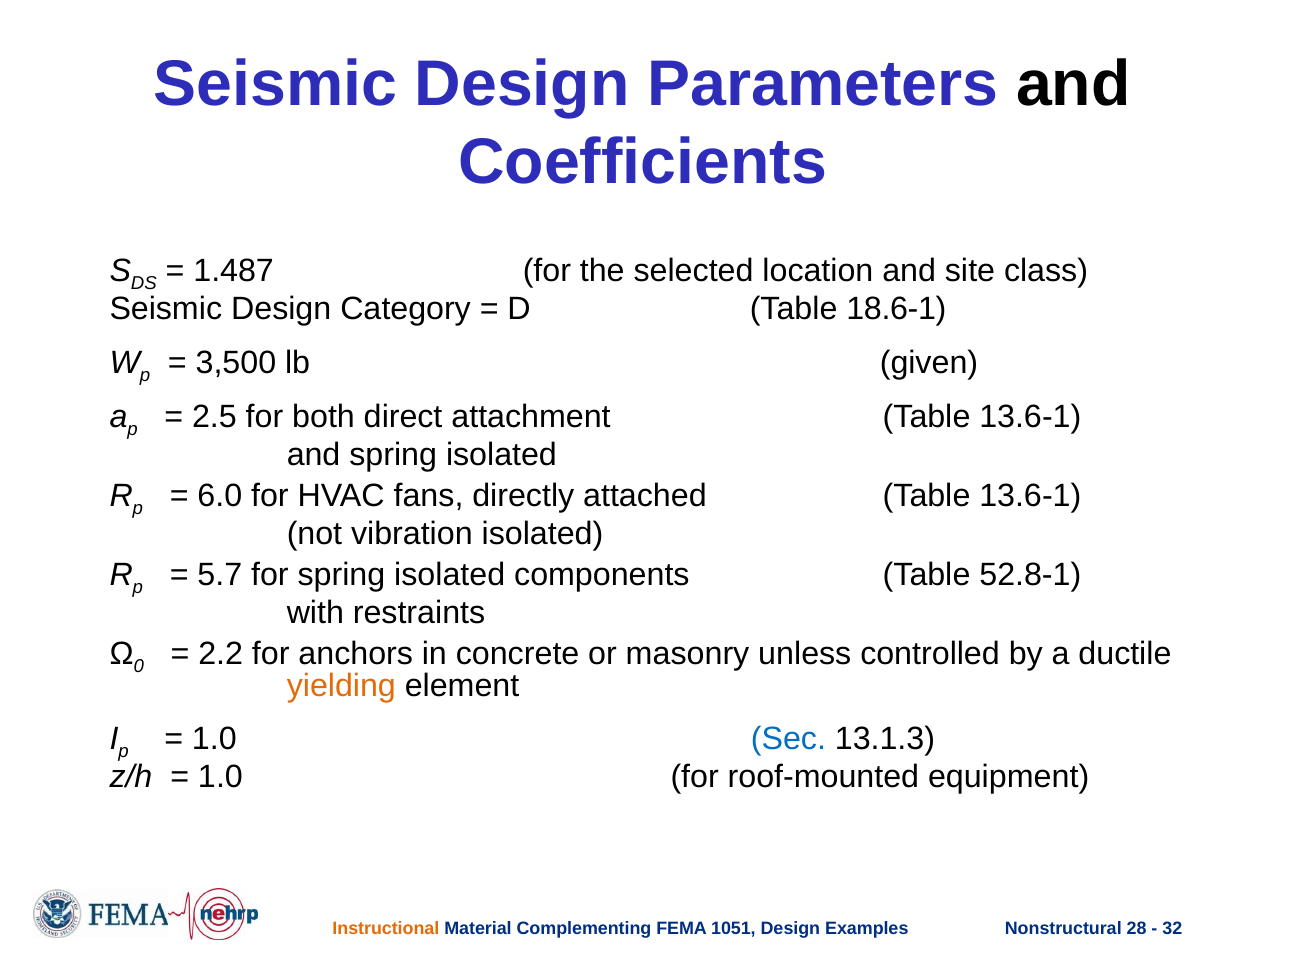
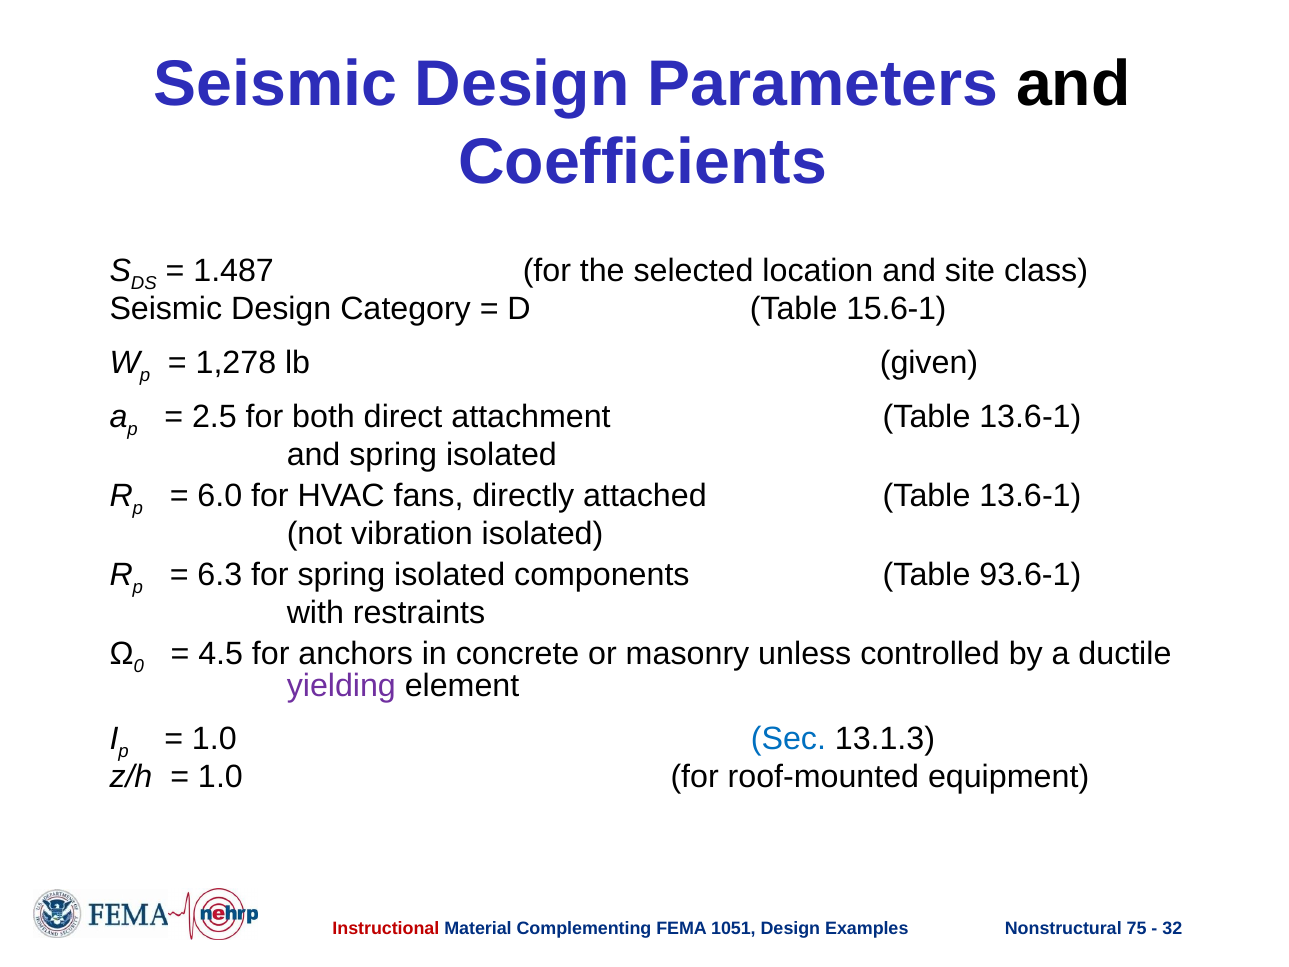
18.6-1: 18.6-1 -> 15.6-1 (896, 309)
3,500: 3,500 -> 1,278 (236, 362)
5.7: 5.7 -> 6.3 (220, 574)
52.8-1: 52.8-1 -> 93.6-1 (1030, 574)
2.2: 2.2 -> 4.5 (221, 653)
yielding colour: orange -> purple (341, 685)
Instructional colour: orange -> red (386, 929)
28: 28 -> 75 (1137, 929)
